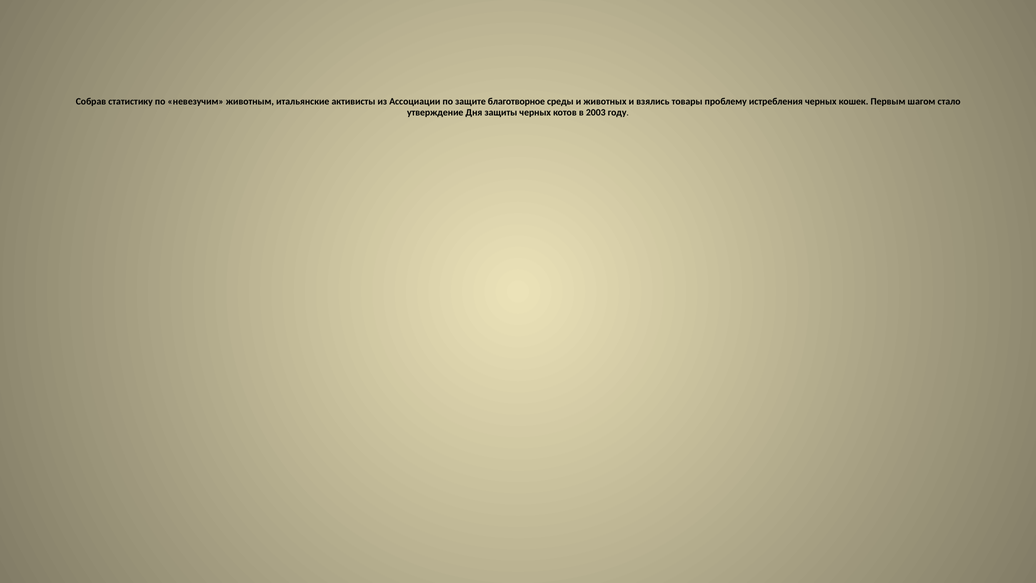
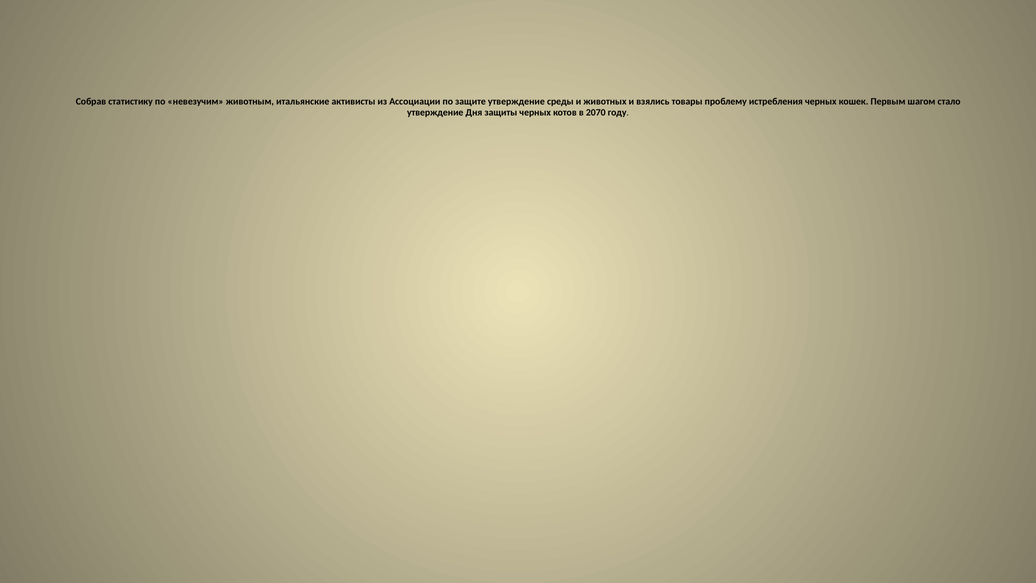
защите благотворное: благотворное -> утверждение (516, 102)
2003: 2003 -> 2070 (596, 112)
